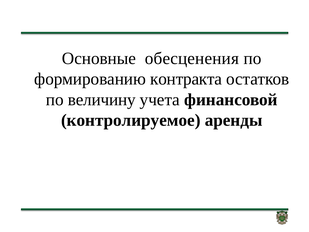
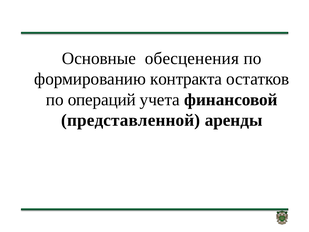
величину: величину -> операций (102, 100)
контролируемое: контролируемое -> представленной (131, 120)
